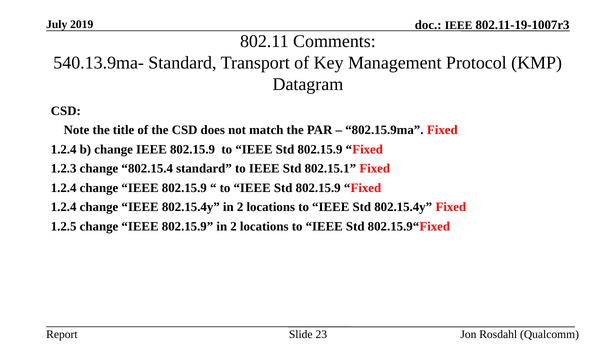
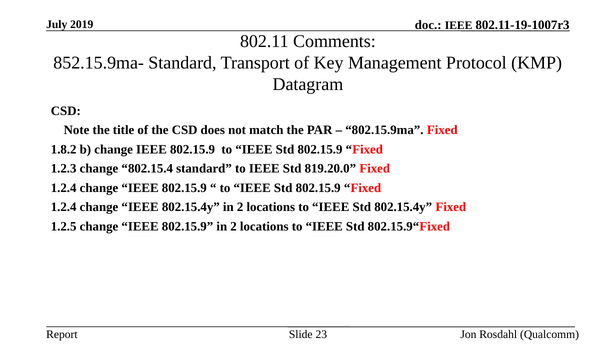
540.13.9ma-: 540.13.9ma- -> 852.15.9ma- (99, 63)
1.2.4: 1.2.4 -> 1.8.2 (64, 150)
802.15.1: 802.15.1 -> 819.20.0 (330, 169)
